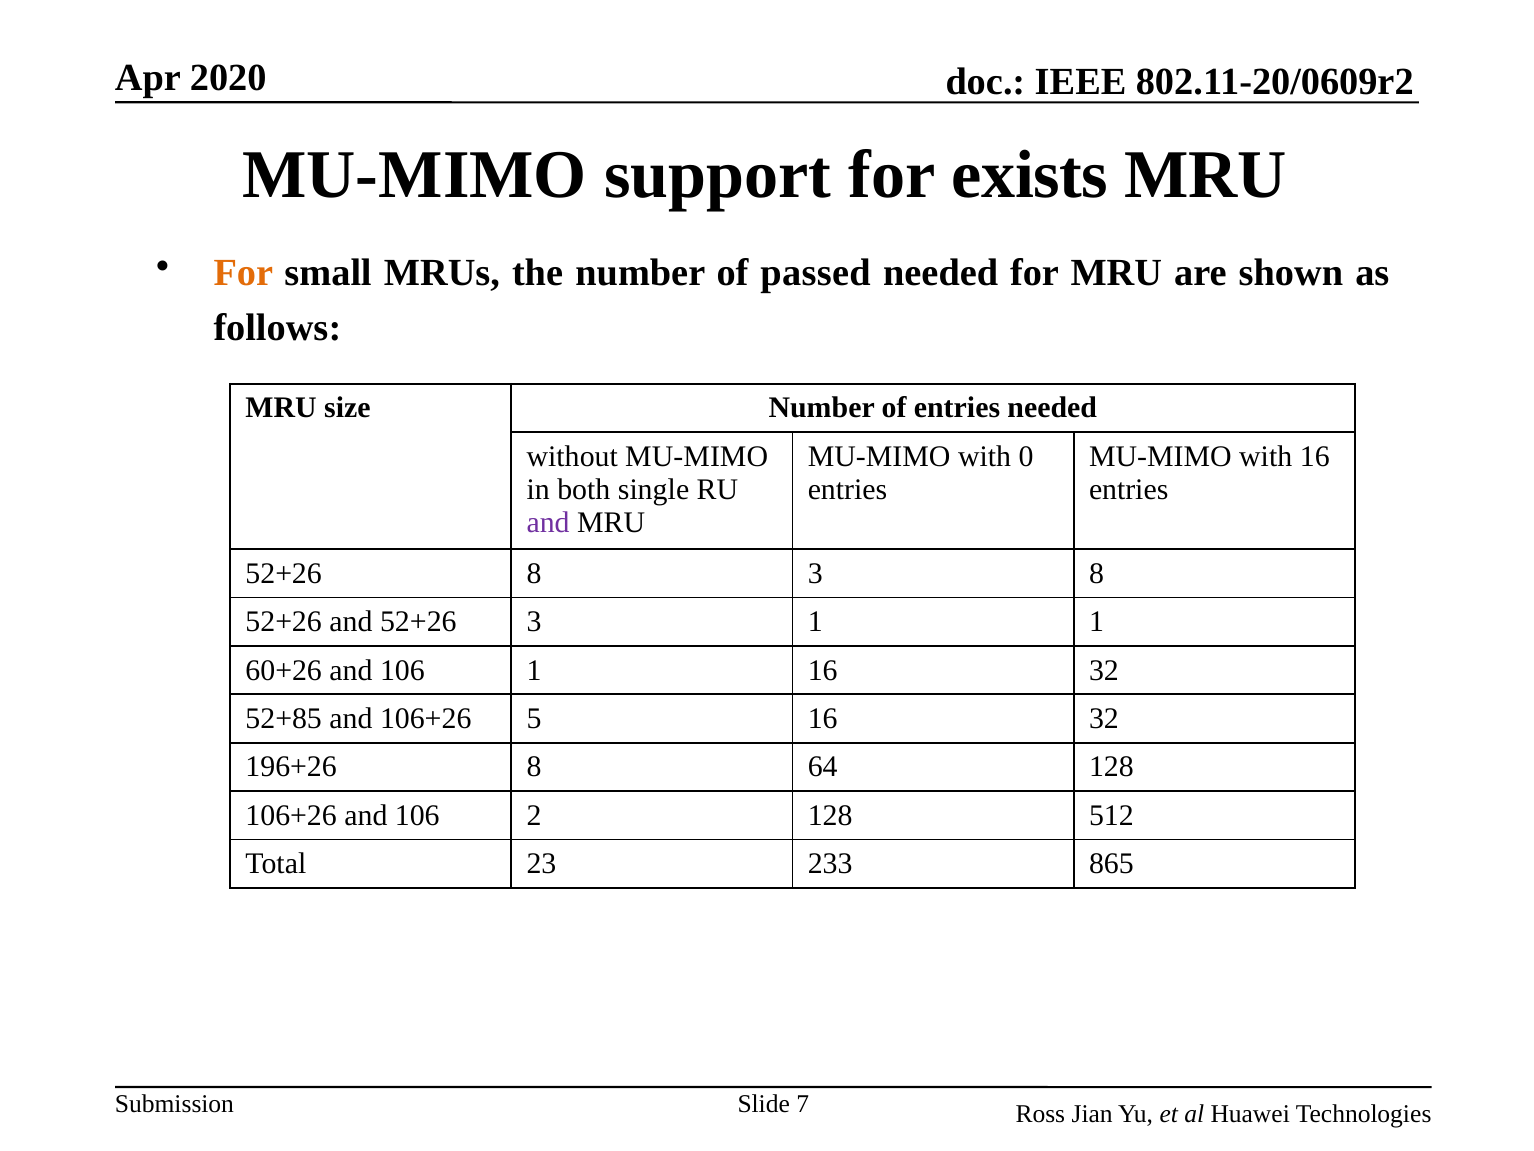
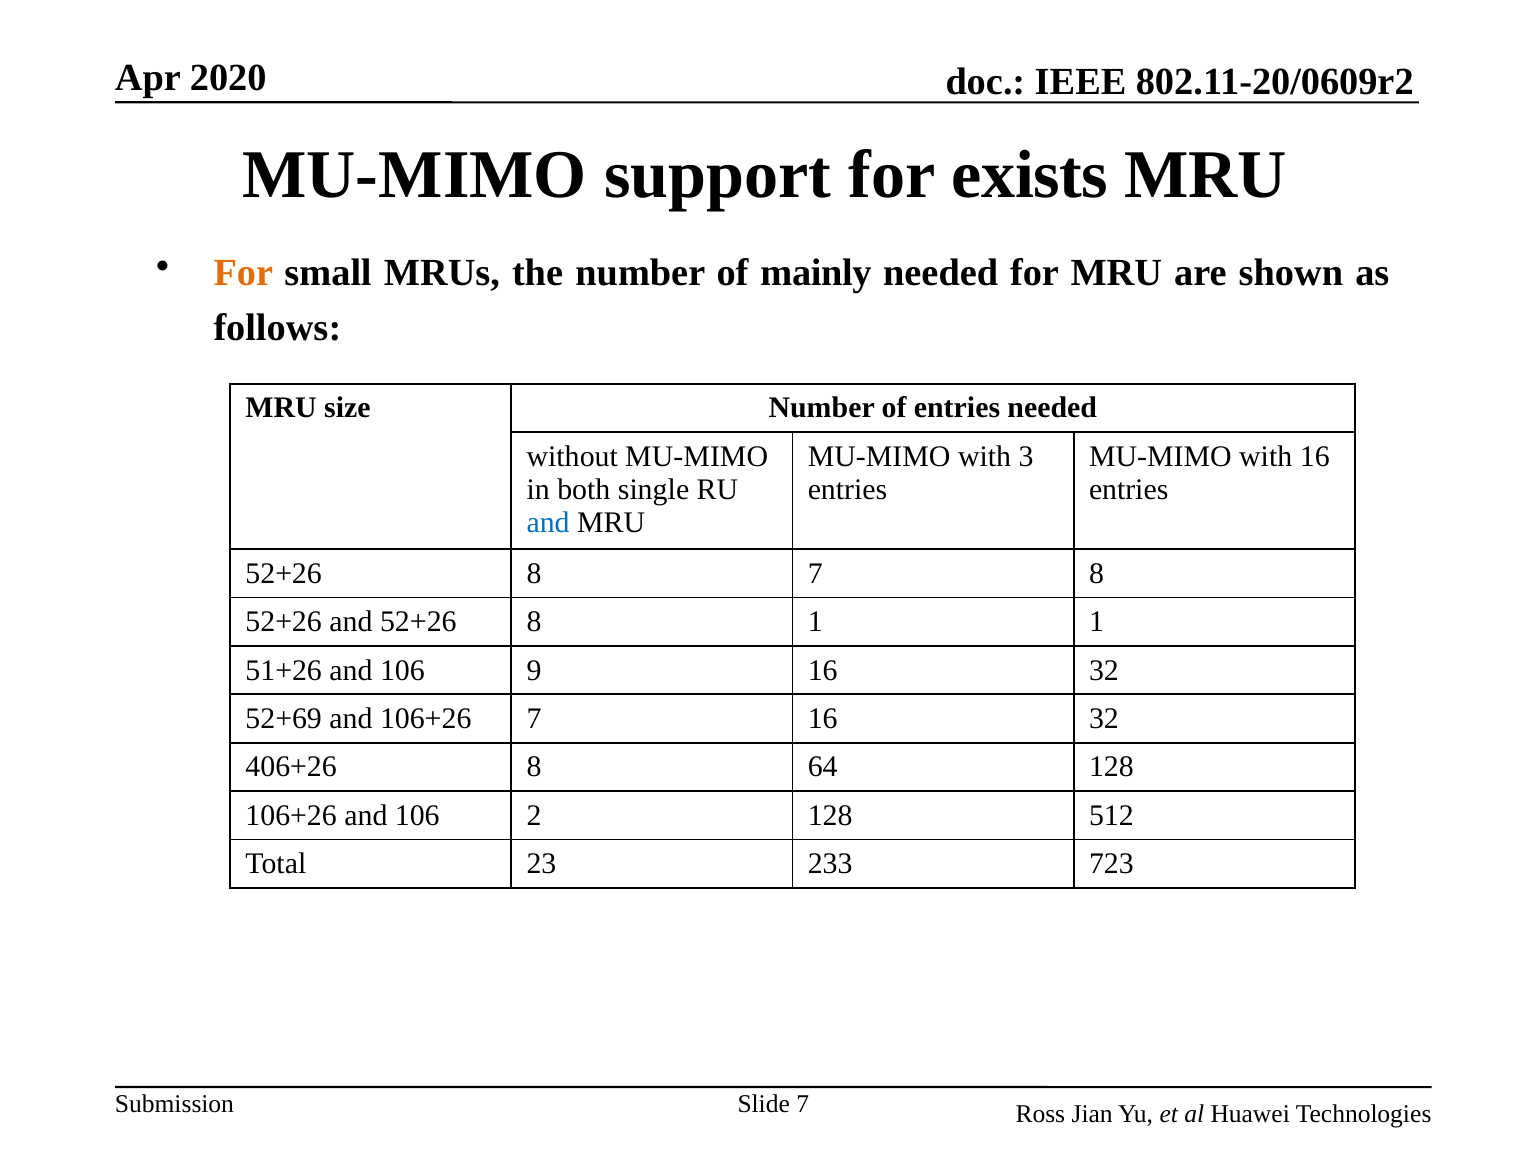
passed: passed -> mainly (816, 273)
0: 0 -> 3 (1026, 456)
and colour: purple -> blue (548, 522)
8 3: 3 -> 7 (815, 573)
and 52+26 3: 3 -> 8 (534, 622)
60+26: 60+26 -> 51+26 (284, 670)
106 1: 1 -> 9 (534, 670)
52+85: 52+85 -> 52+69 (284, 718)
106+26 5: 5 -> 7 (534, 718)
196+26: 196+26 -> 406+26 (291, 767)
865: 865 -> 723 (1111, 863)
